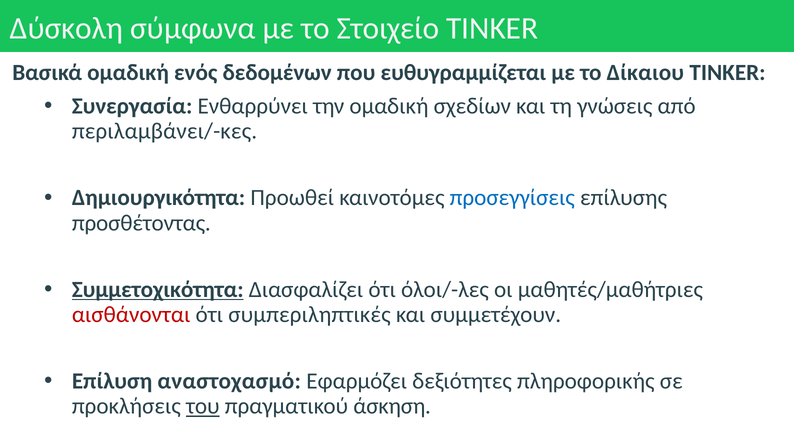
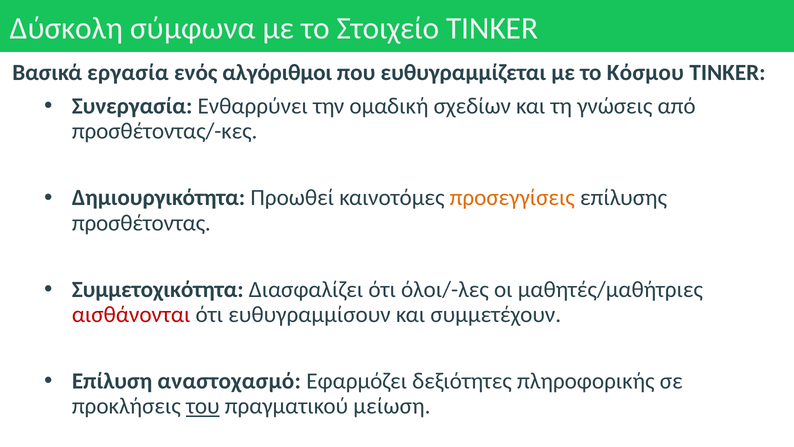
Βασικά ομαδική: ομαδική -> εργασία (128, 73)
δεδομένων: δεδομένων -> αλγόριθμοι (277, 73)
Δίκαιου: Δίκαιου -> Κόσμου (645, 73)
περιλαμβάνει/-κες: περιλαμβάνει/-κες -> προσθέτοντας/-κες (165, 131)
προσεγγίσεις colour: blue -> orange (512, 198)
Συμμετοχικότητα underline: present -> none (158, 289)
συμπεριληπτικές: συμπεριληπτικές -> ευθυγραμμίσουν (310, 314)
άσκηση: άσκηση -> μείωση (392, 406)
